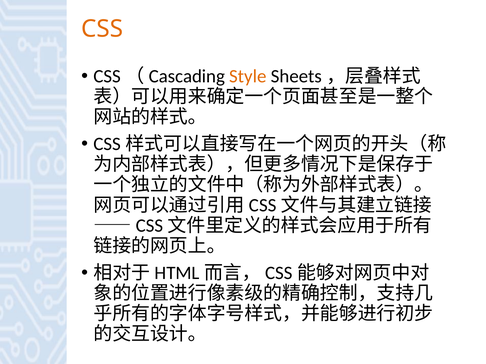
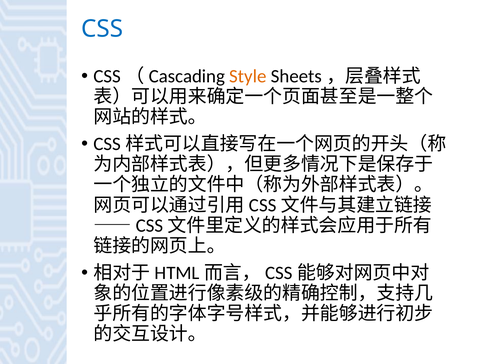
CSS colour: orange -> blue (102, 29)
